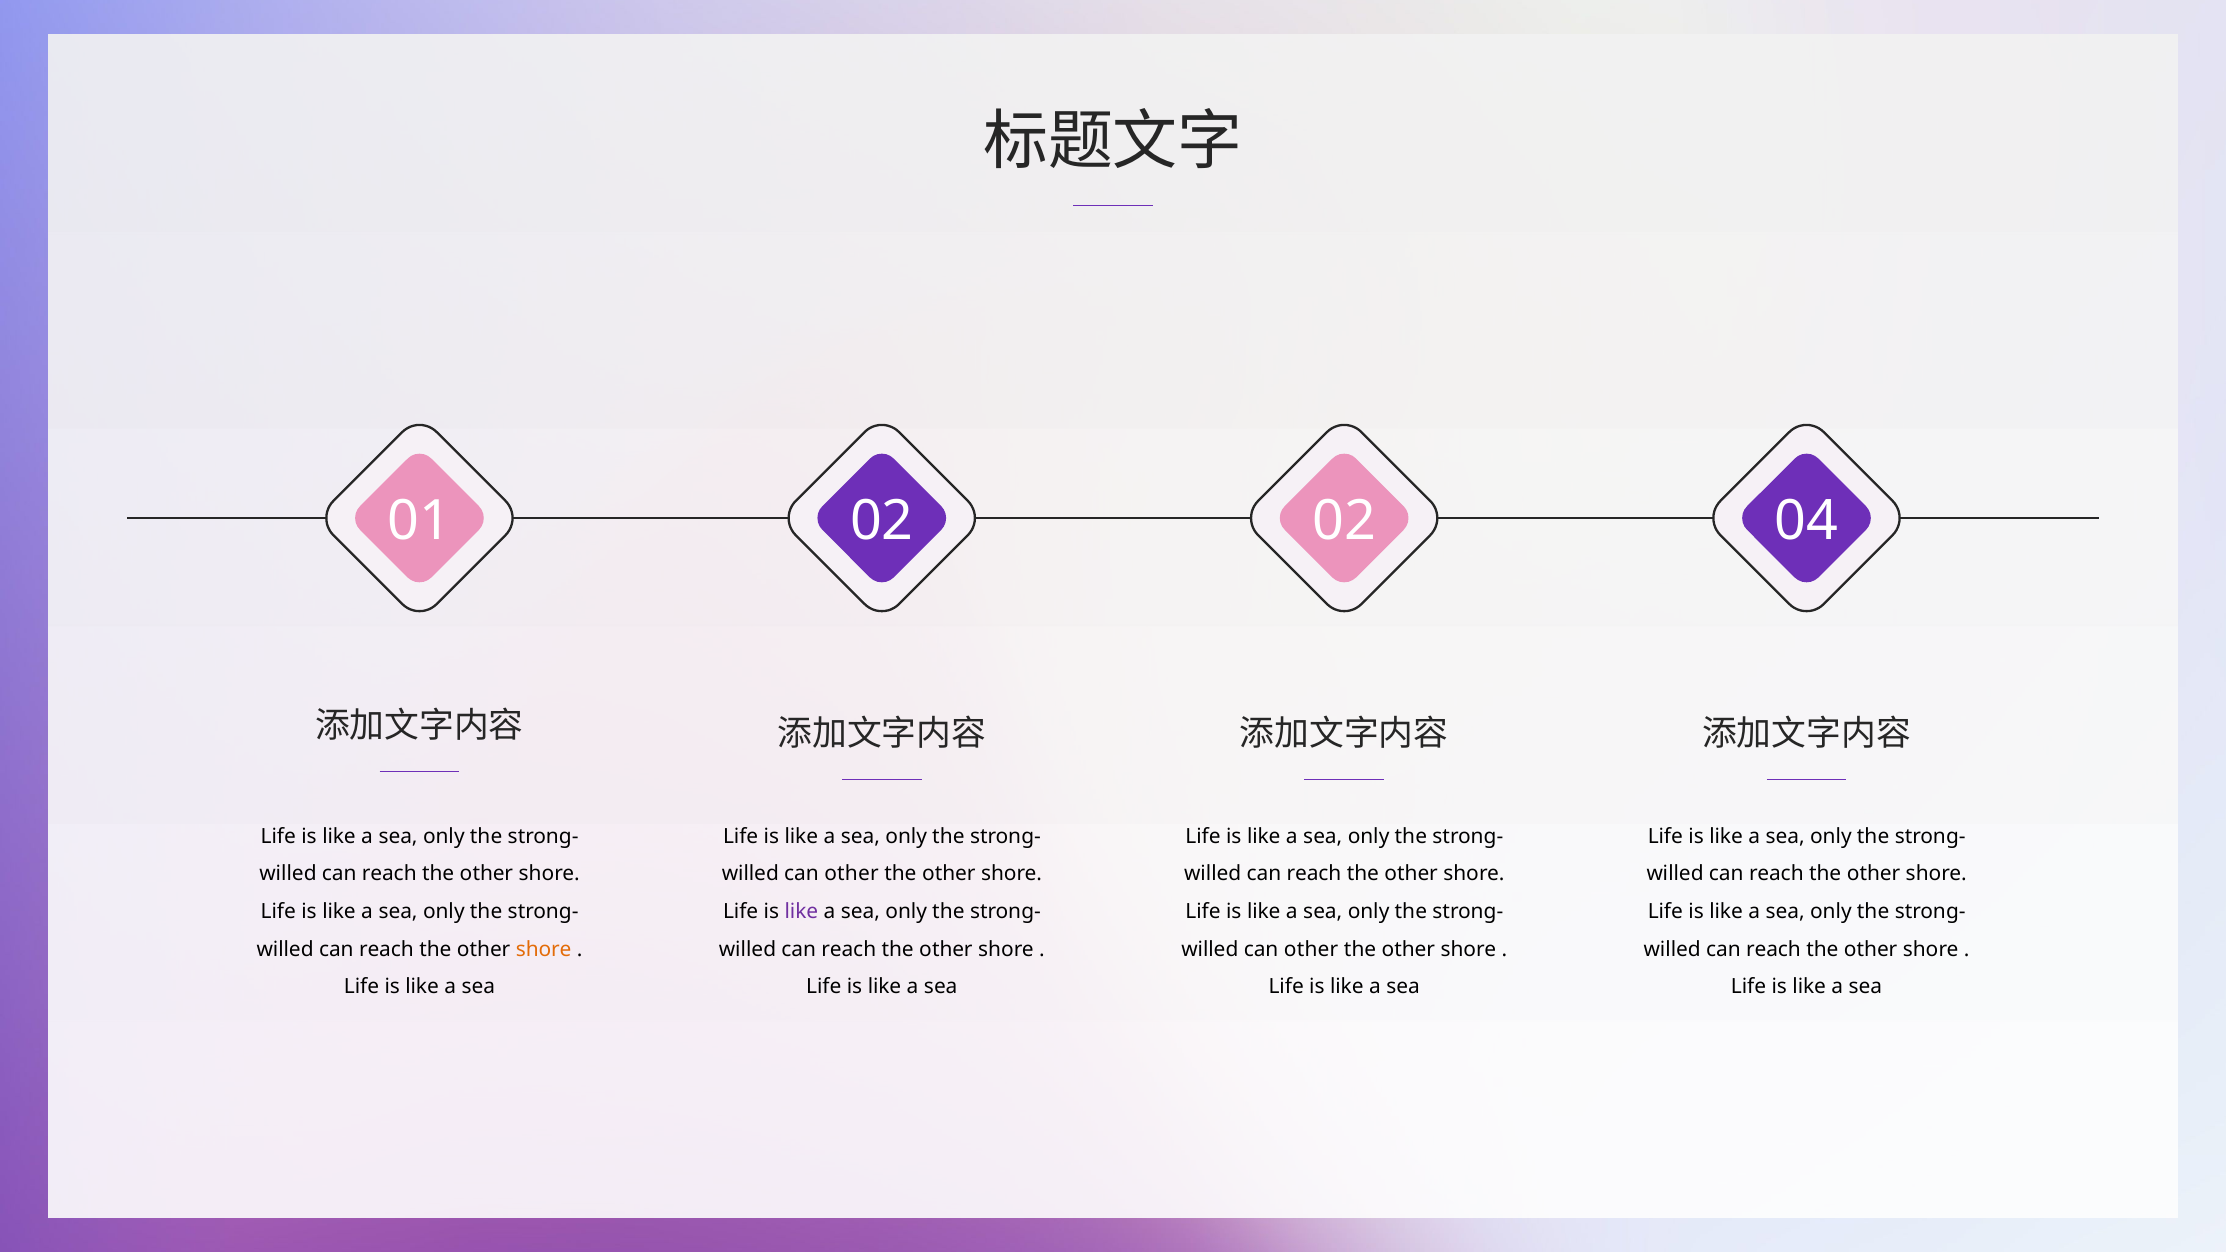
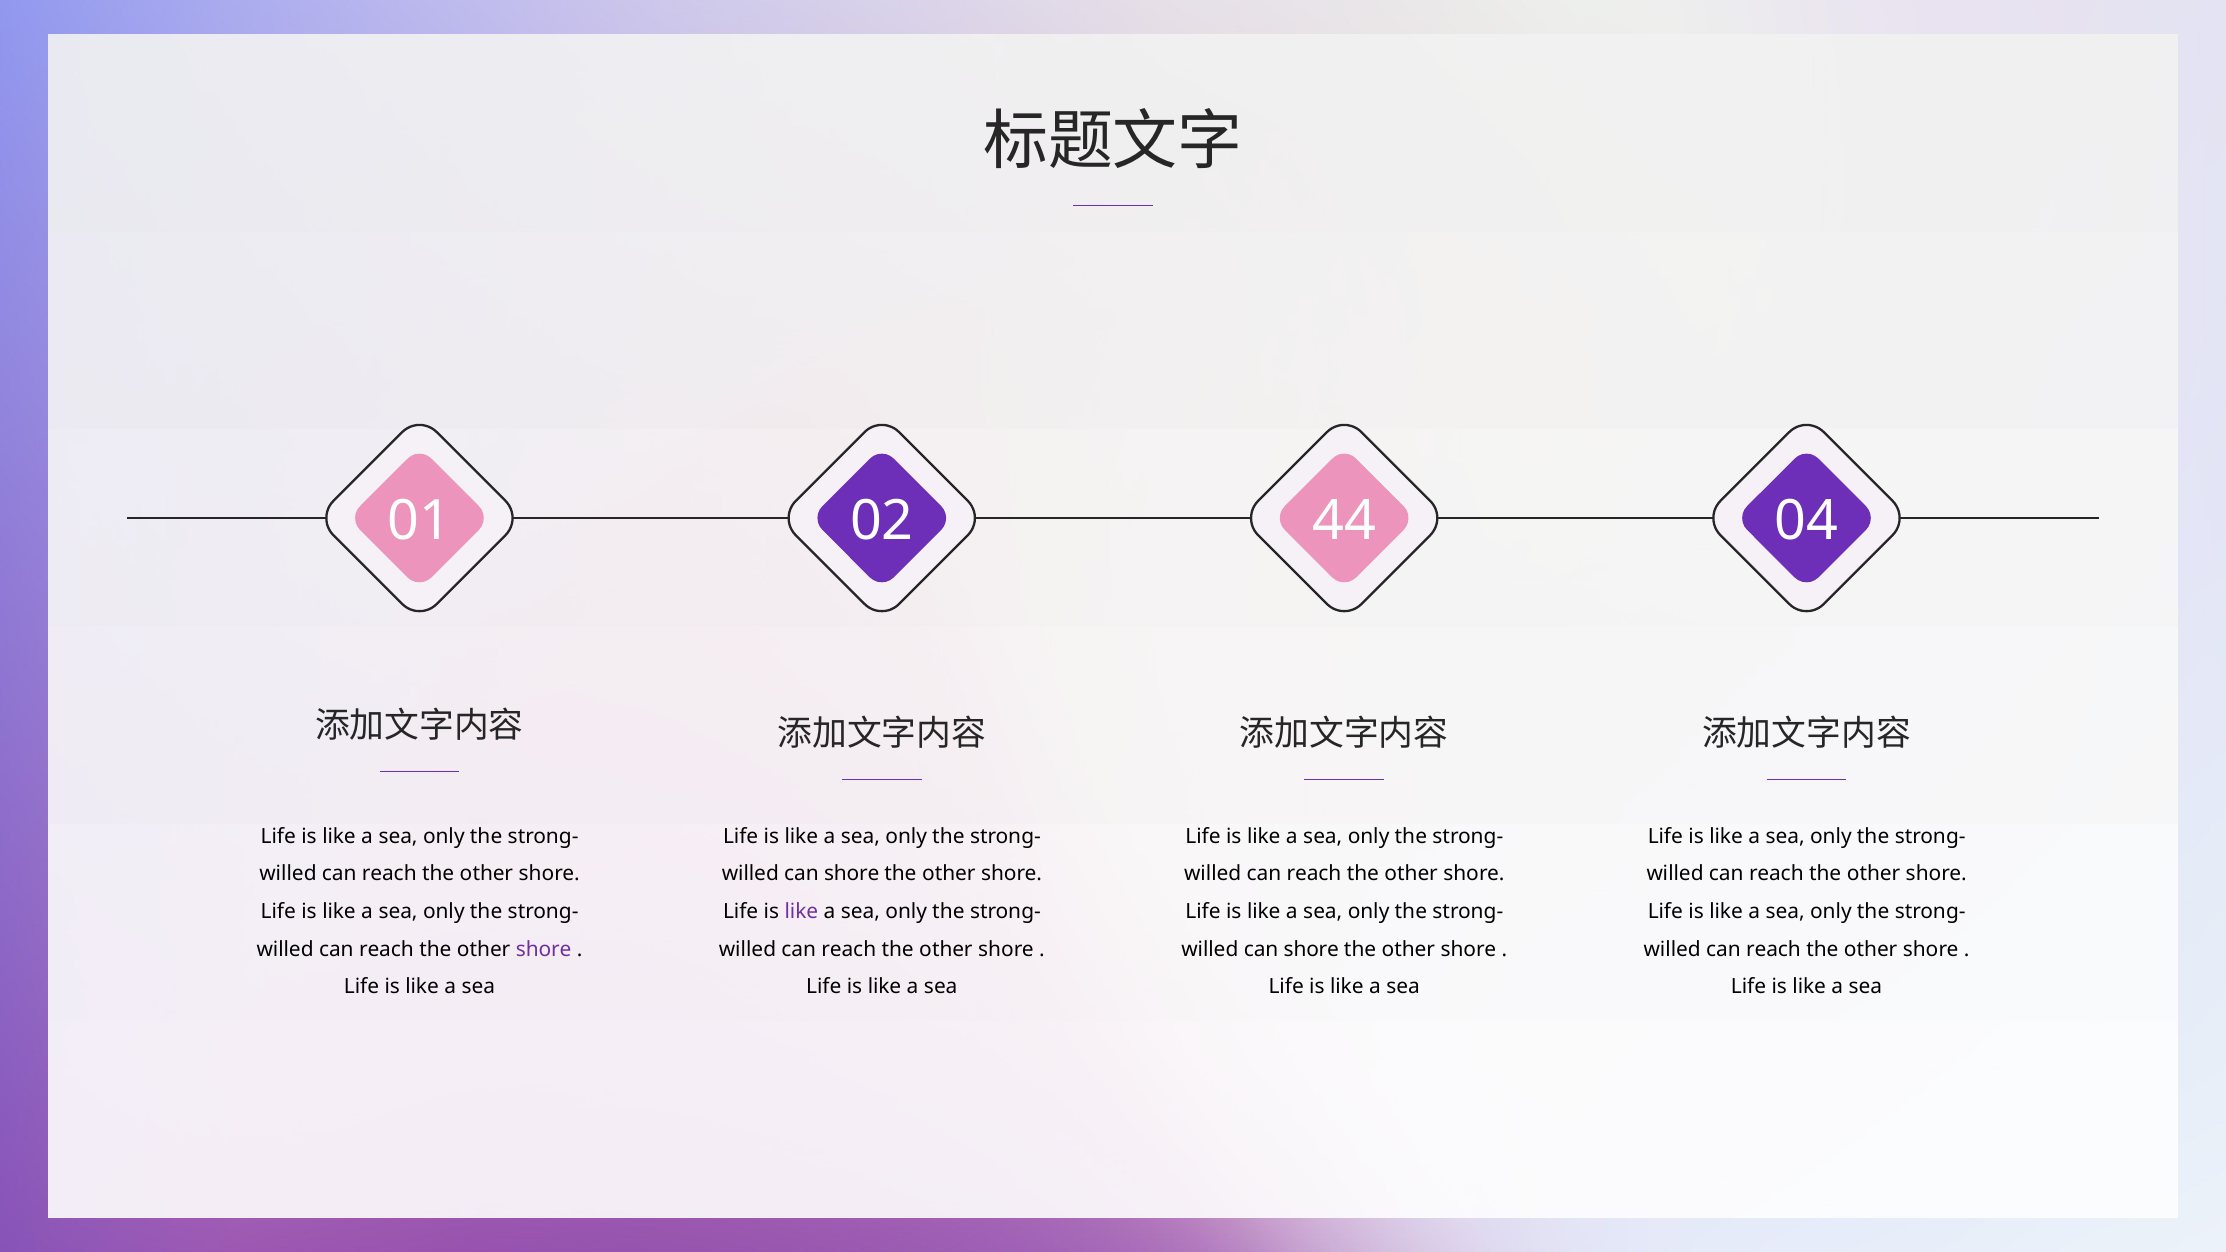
02 02: 02 -> 44 (1344, 521)
other: other -> shore (852, 874)
shore colour: orange -> purple (544, 949)
other: other -> shore (1311, 949)
